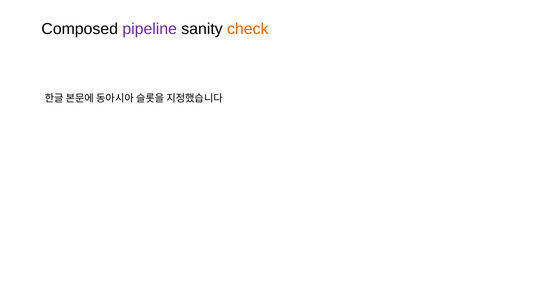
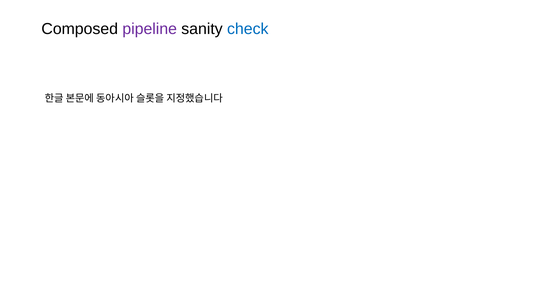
check colour: orange -> blue (248, 29)
